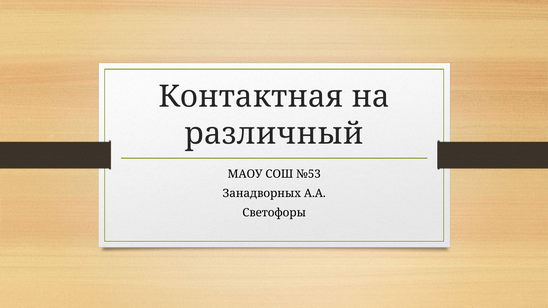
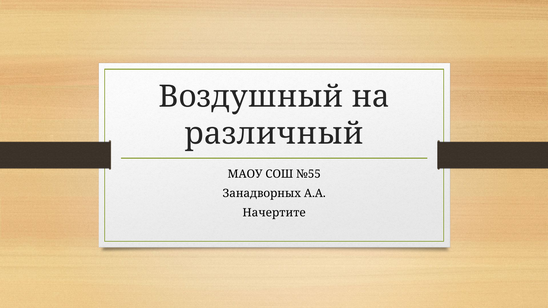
Контактная: Контактная -> Воздушный (251, 97)
№53: №53 -> №55 (308, 174)
Светофоры: Светофоры -> Начертите (274, 213)
